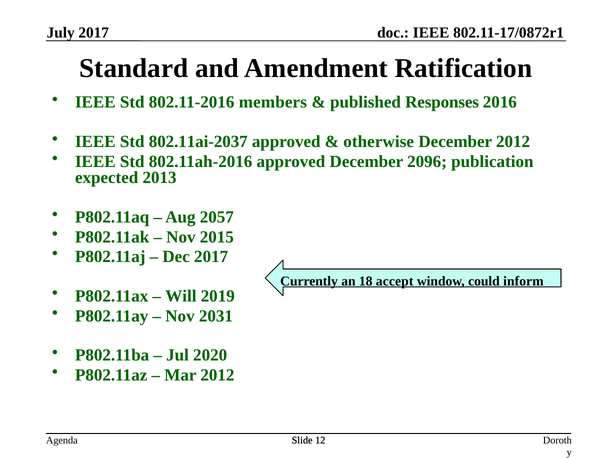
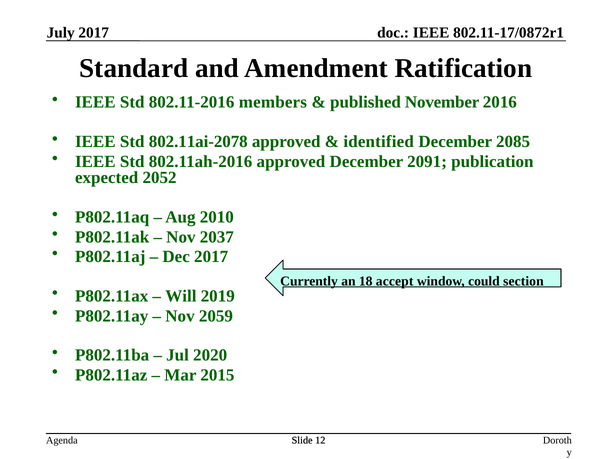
Responses: Responses -> November (442, 102)
802.11ai-2037: 802.11ai-2037 -> 802.11ai-2078 (198, 142)
otherwise: otherwise -> identified (379, 142)
December 2012: 2012 -> 2085 (513, 142)
2096: 2096 -> 2091 (427, 162)
2013: 2013 -> 2052 (160, 178)
2057: 2057 -> 2010 (217, 217)
2015: 2015 -> 2037 (217, 237)
inform: inform -> section (523, 281)
2031: 2031 -> 2059 (216, 316)
Mar 2012: 2012 -> 2015 (217, 375)
